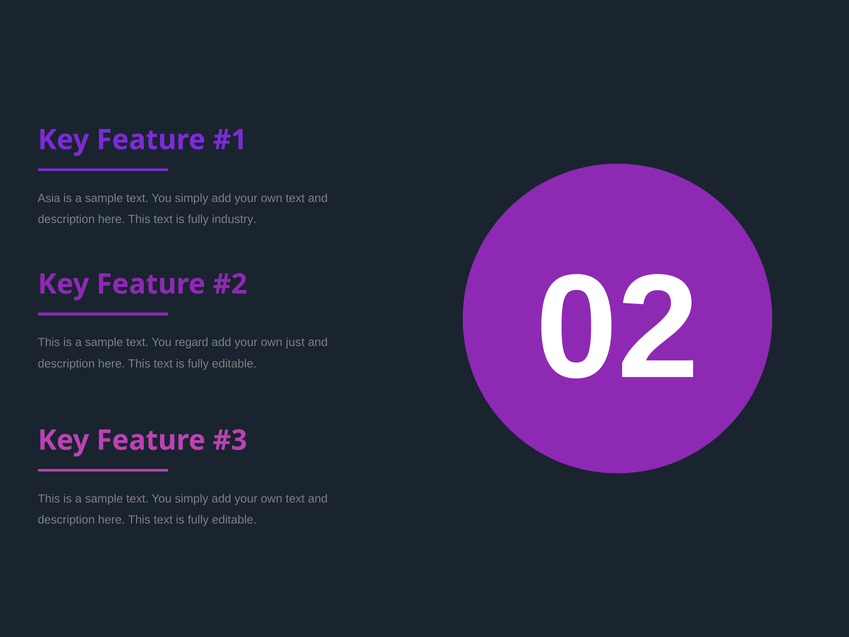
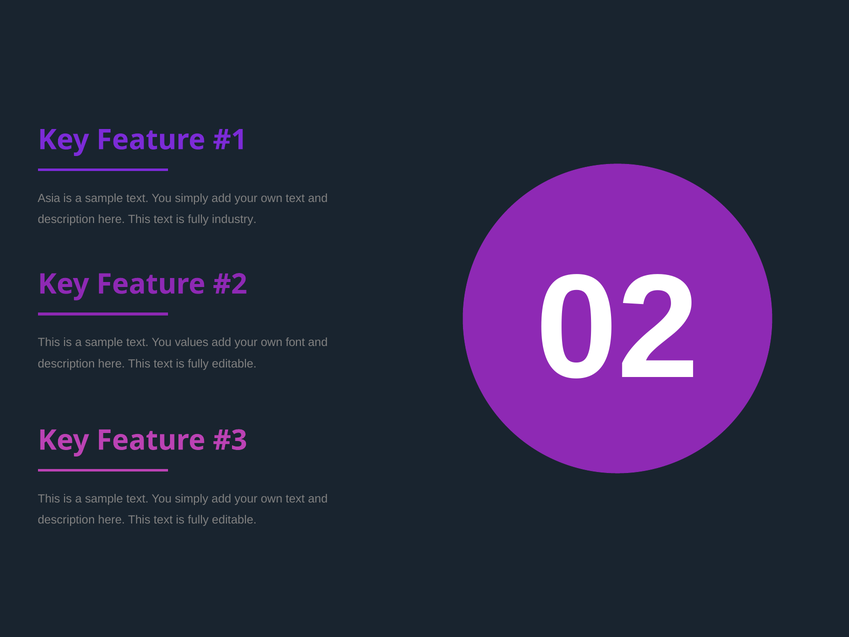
regard: regard -> values (192, 342)
just: just -> font (295, 342)
